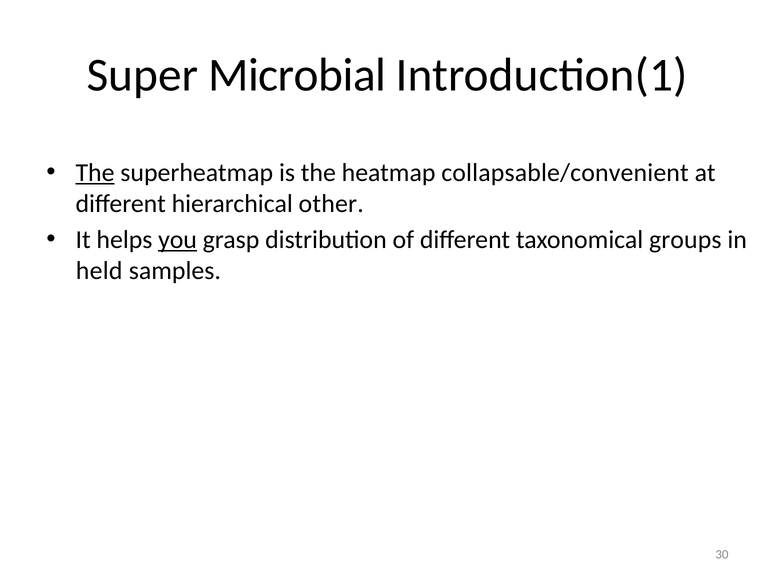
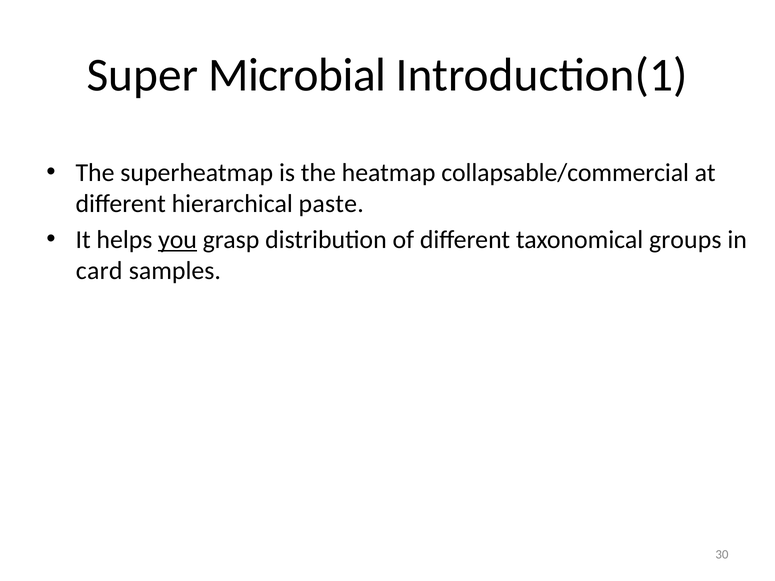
The underline: present -> none (95, 173)
collapsable/convenient: collapsable/convenient -> collapsable/commercial (565, 173)
other: other -> paste (331, 204)
held: held -> card (99, 271)
